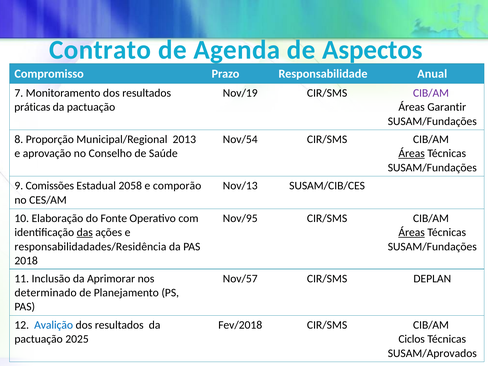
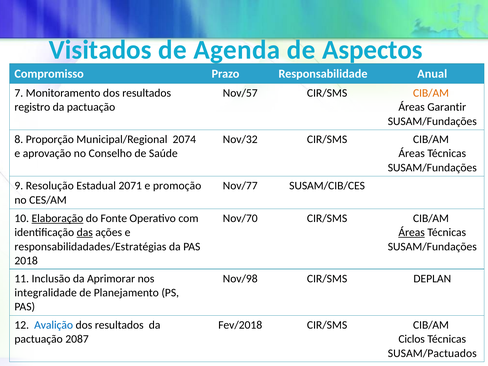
Contrato: Contrato -> Visitados (100, 50)
Nov/19: Nov/19 -> Nov/57 (240, 93)
CIB/AM colour: purple -> orange (431, 93)
práticas: práticas -> registro (32, 107)
2013: 2013 -> 2074 (184, 139)
Nov/54: Nov/54 -> Nov/32 (240, 139)
Áreas underline: present -> none (412, 154)
Comissões: Comissões -> Resolução (50, 186)
2058: 2058 -> 2071 (130, 186)
comporão: comporão -> promoção (177, 186)
Nov/13: Nov/13 -> Nov/77 (240, 186)
Elaboração underline: none -> present (57, 218)
Nov/95: Nov/95 -> Nov/70 (240, 218)
responsabilidadades/Residência: responsabilidadades/Residência -> responsabilidadades/Estratégias (90, 247)
Nov/57: Nov/57 -> Nov/98 (240, 279)
determinado: determinado -> integralidade (46, 293)
2025: 2025 -> 2087 (77, 339)
SUSAM/Aprovados: SUSAM/Aprovados -> SUSAM/Pactuados (432, 353)
